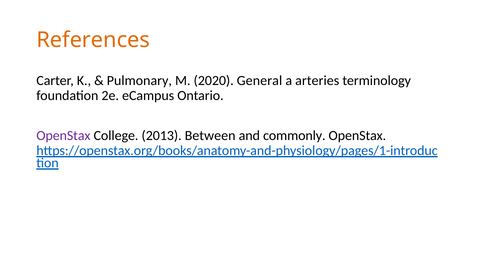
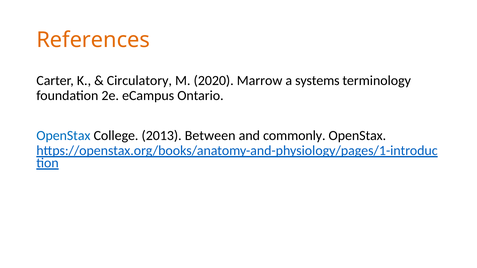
Pulmonary: Pulmonary -> Circulatory (139, 81)
General: General -> Marrow (260, 81)
arteries: arteries -> systems (317, 81)
OpenStax colour: purple -> blue (63, 136)
